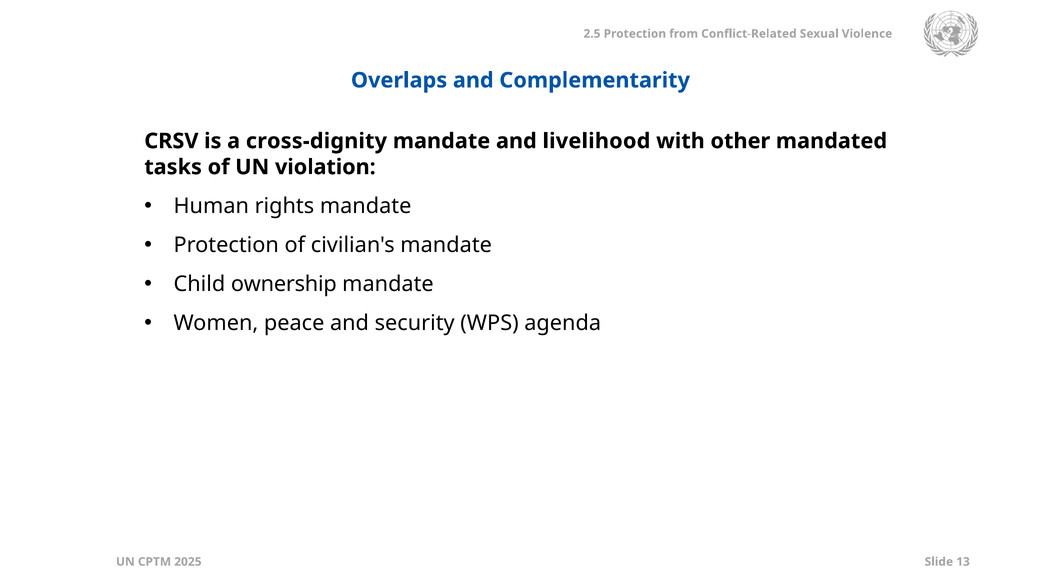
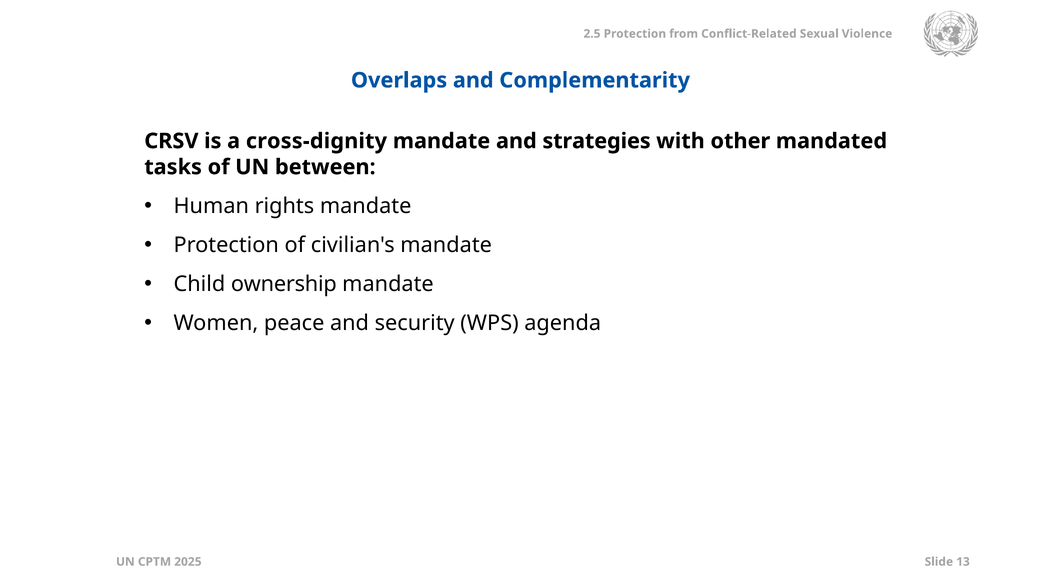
livelihood: livelihood -> strategies (597, 141)
violation: violation -> between (325, 167)
